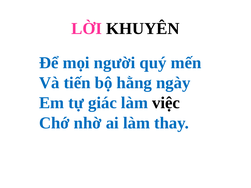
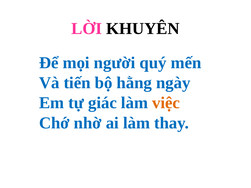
việc colour: black -> orange (166, 103)
